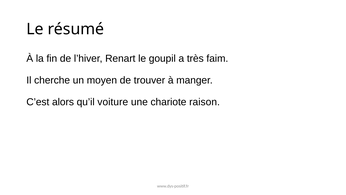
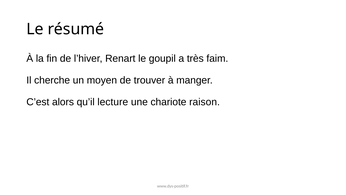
voiture: voiture -> lecture (113, 102)
